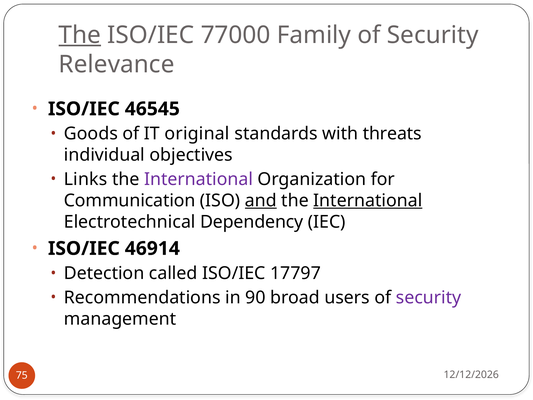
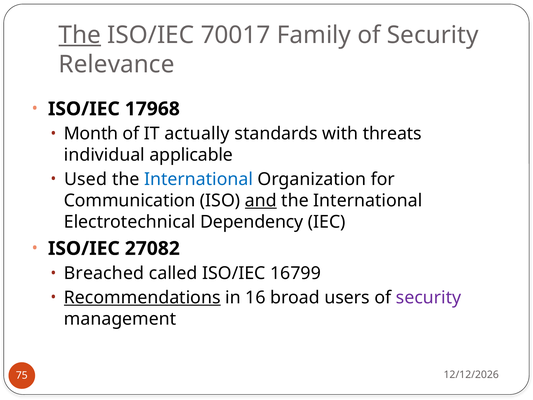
77000: 77000 -> 70017 (236, 35)
46545: 46545 -> 17968 (152, 109)
Goods: Goods -> Month (91, 134)
original: original -> actually (197, 134)
objectives: objectives -> applicable (191, 155)
Links: Links -> Used (86, 179)
International colour: purple -> blue (199, 179)
International underline: present -> none (368, 200)
46914: 46914 -> 27082 (152, 248)
Detection: Detection -> Breached (104, 273)
17797: 17797 -> 16799 (296, 273)
Recommendations underline: none -> present (142, 297)
90: 90 -> 16 (255, 297)
